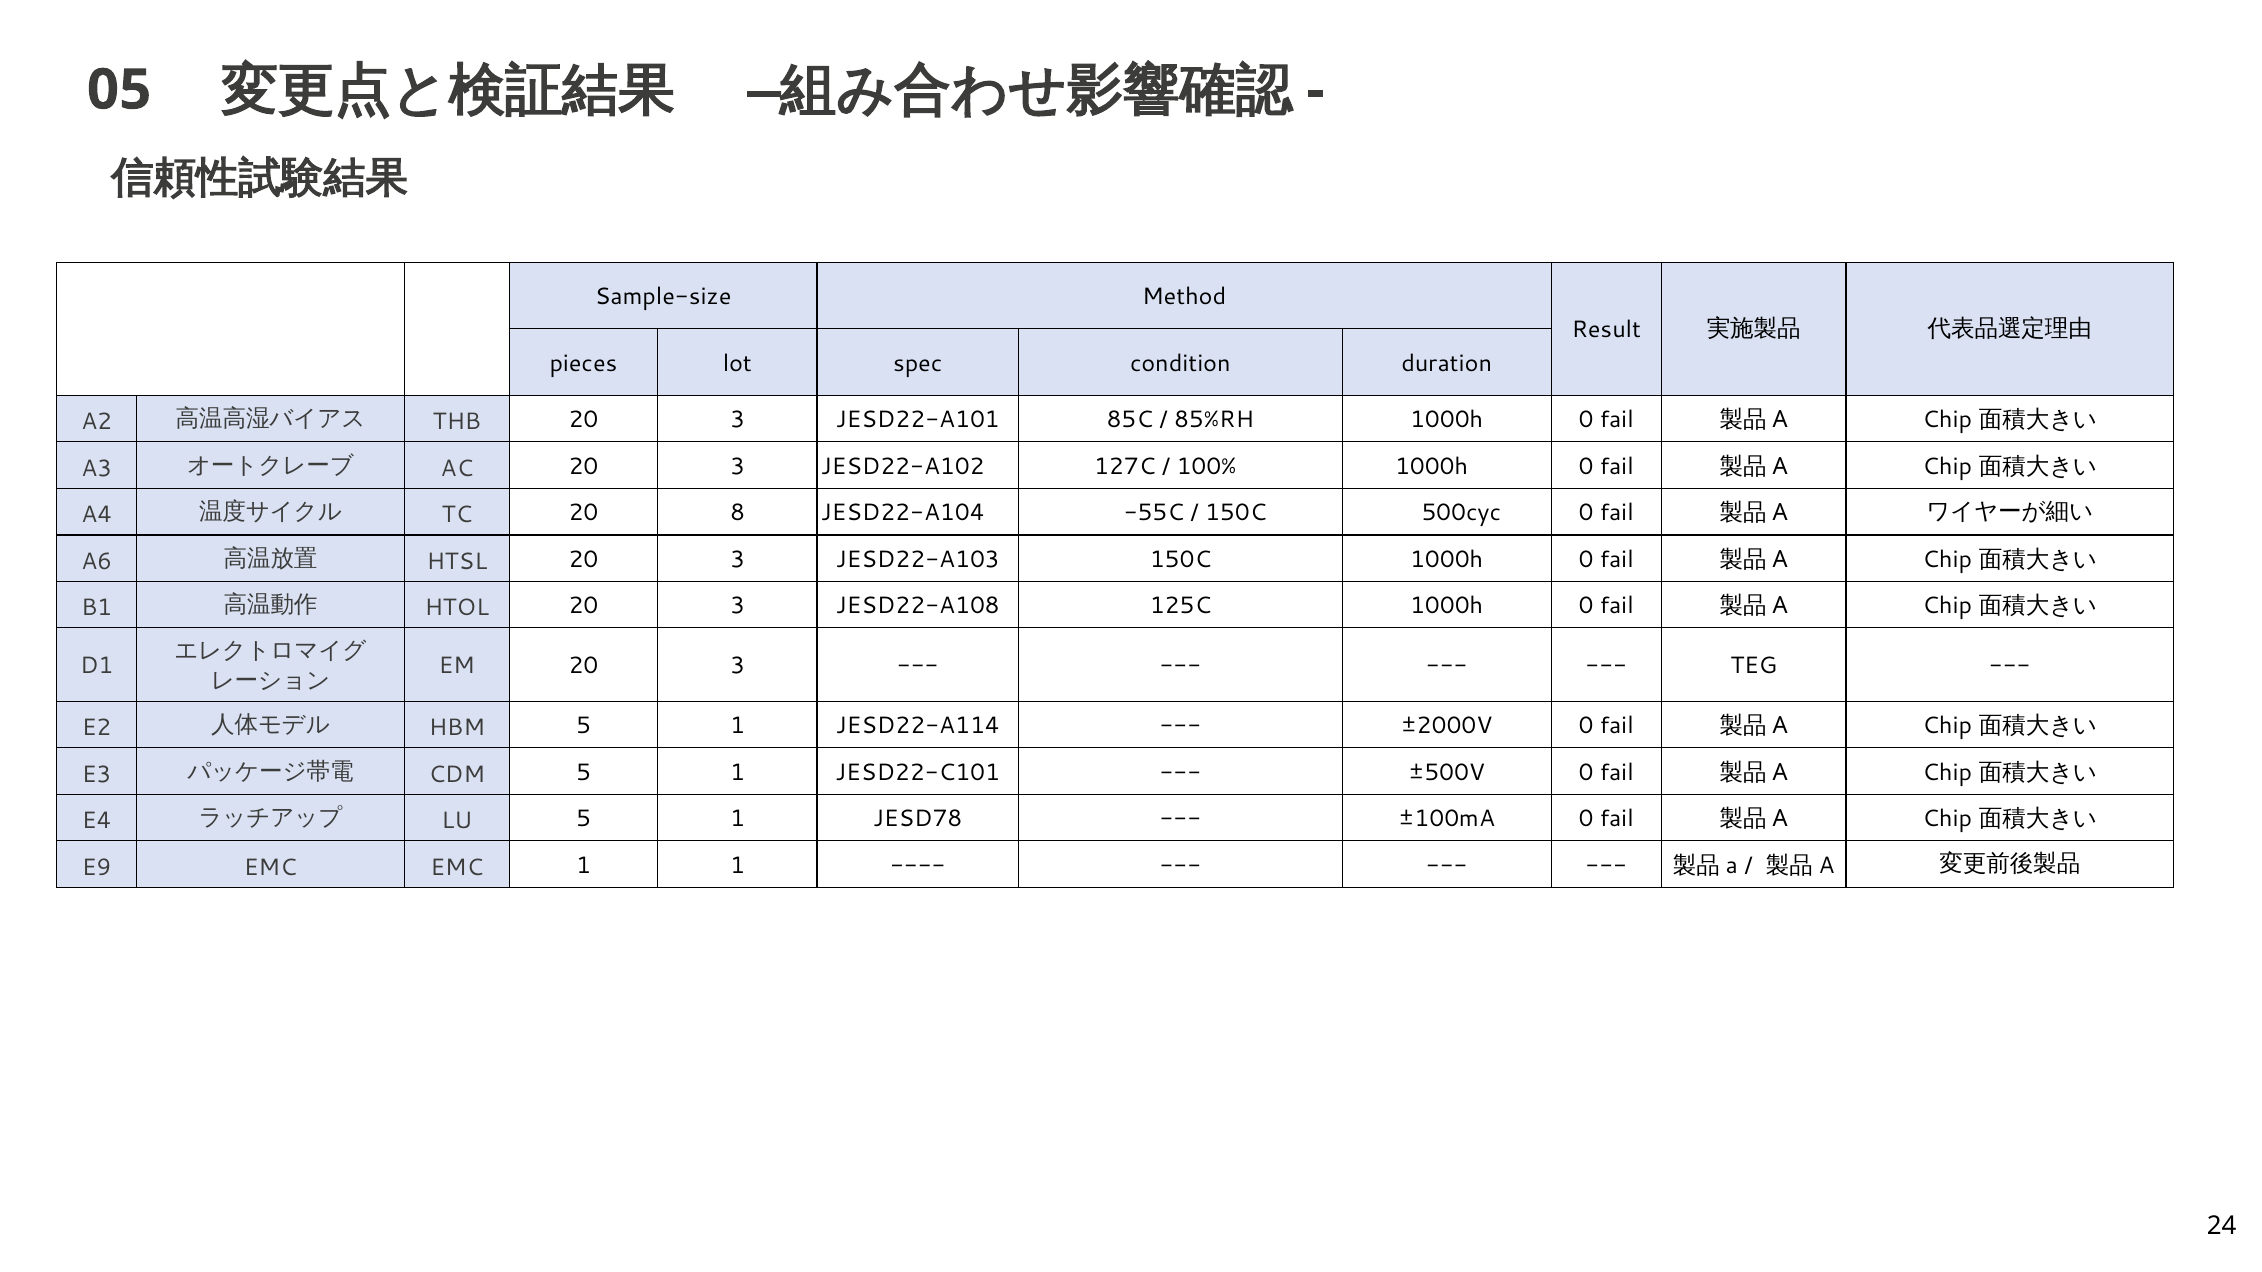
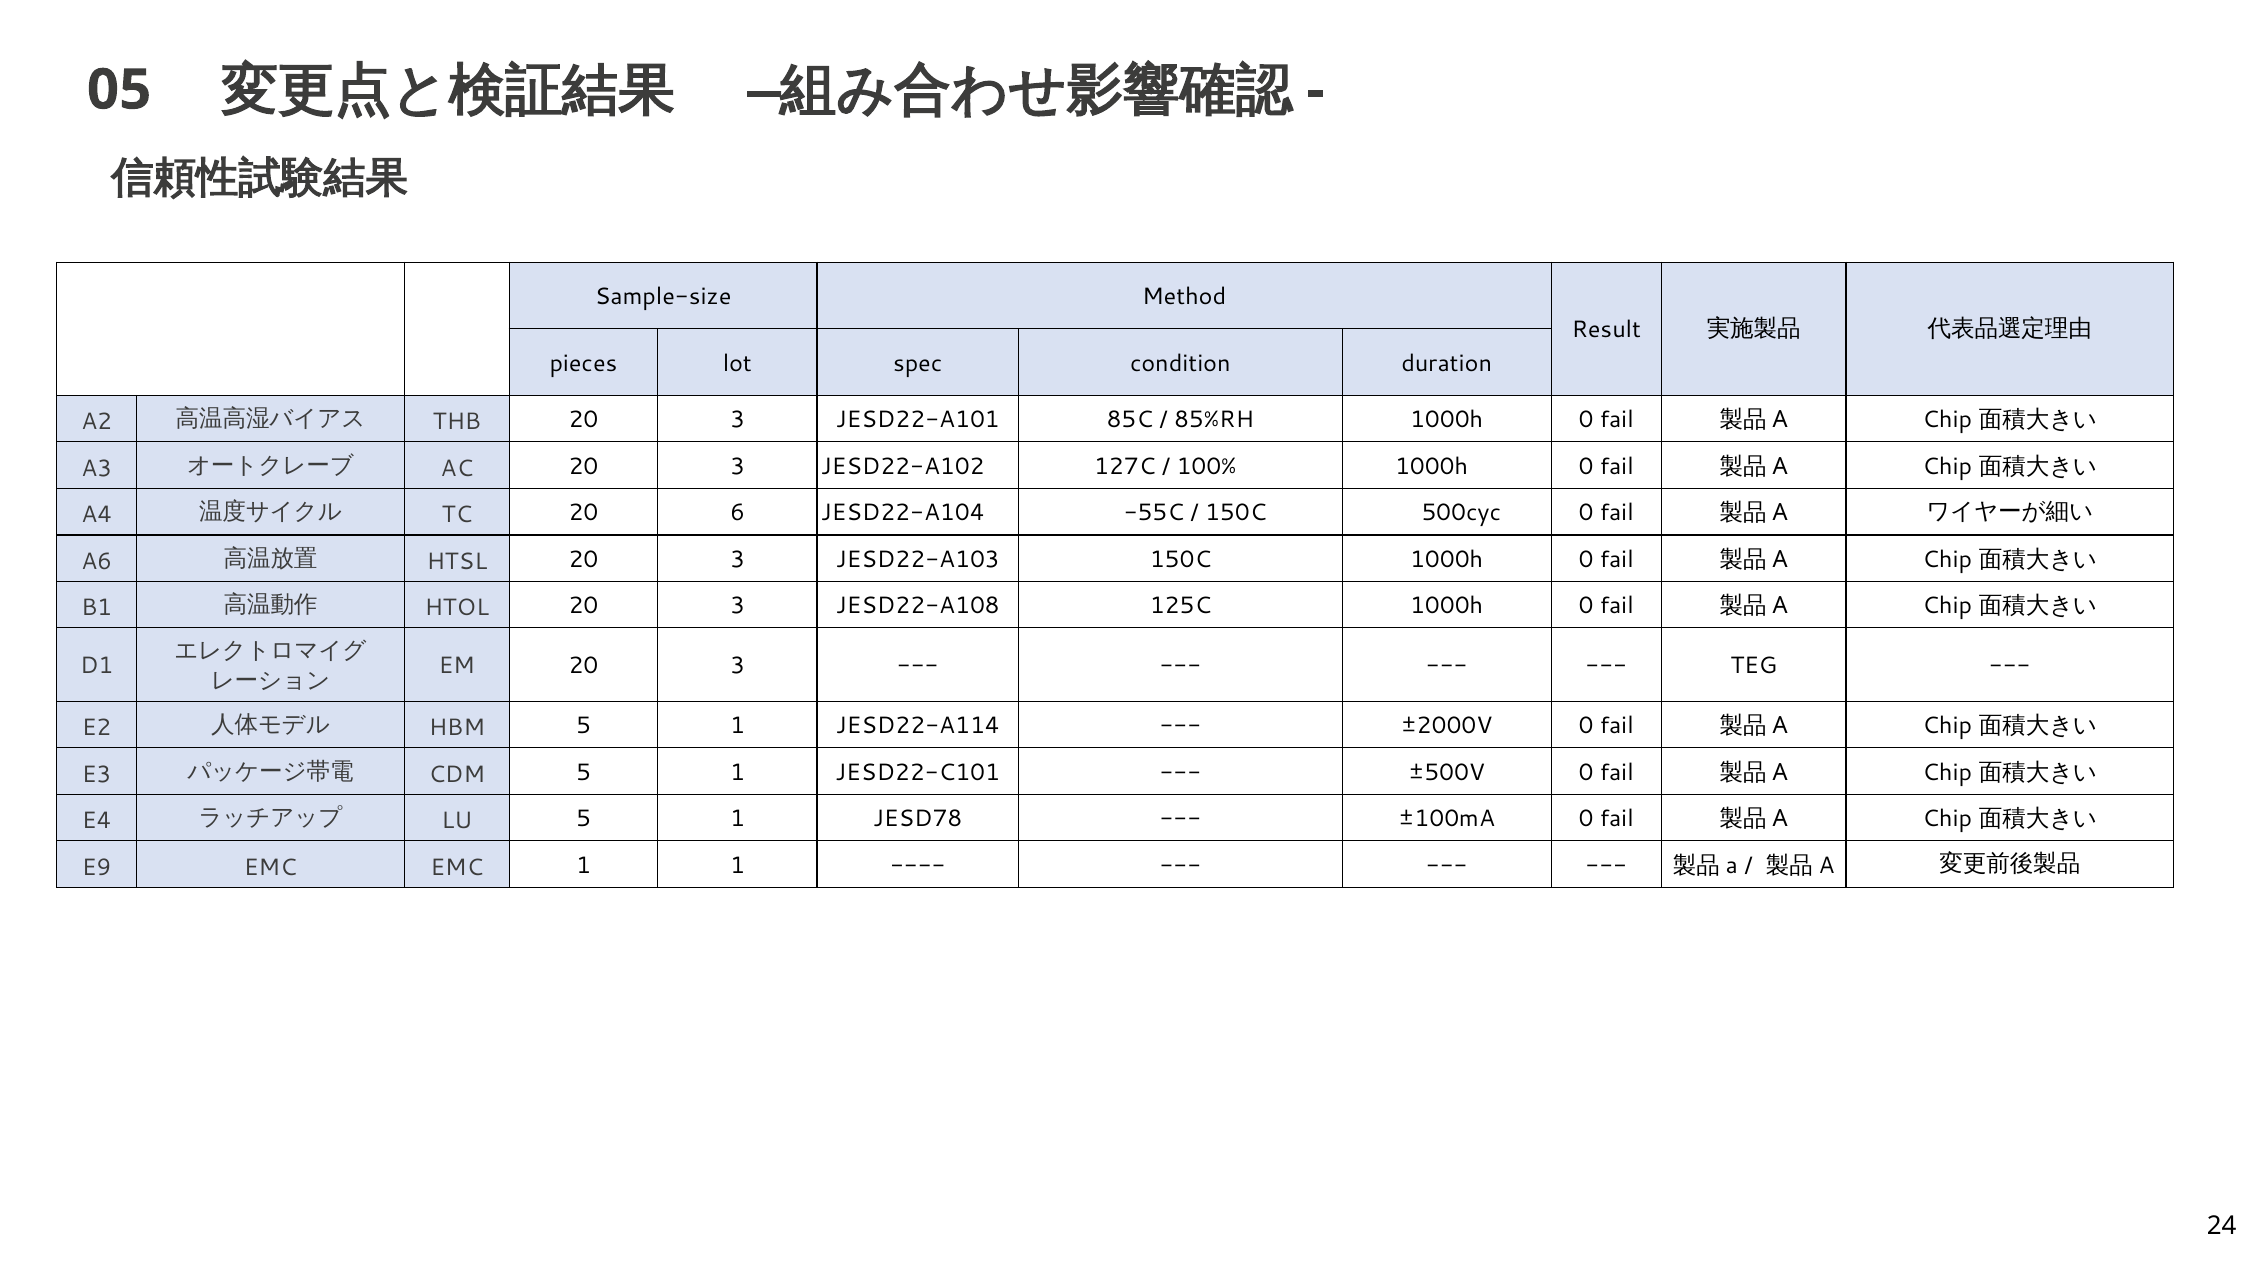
8: 8 -> 6 (737, 513)
